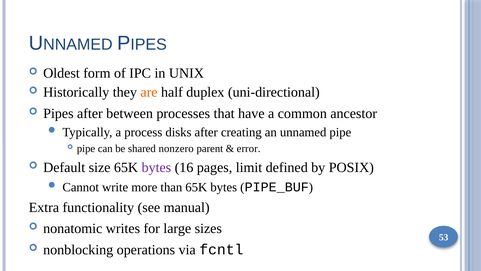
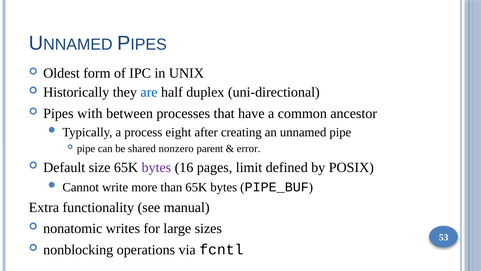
are colour: orange -> blue (149, 92)
Pipes after: after -> with (90, 113)
disks: disks -> eight (178, 132)
